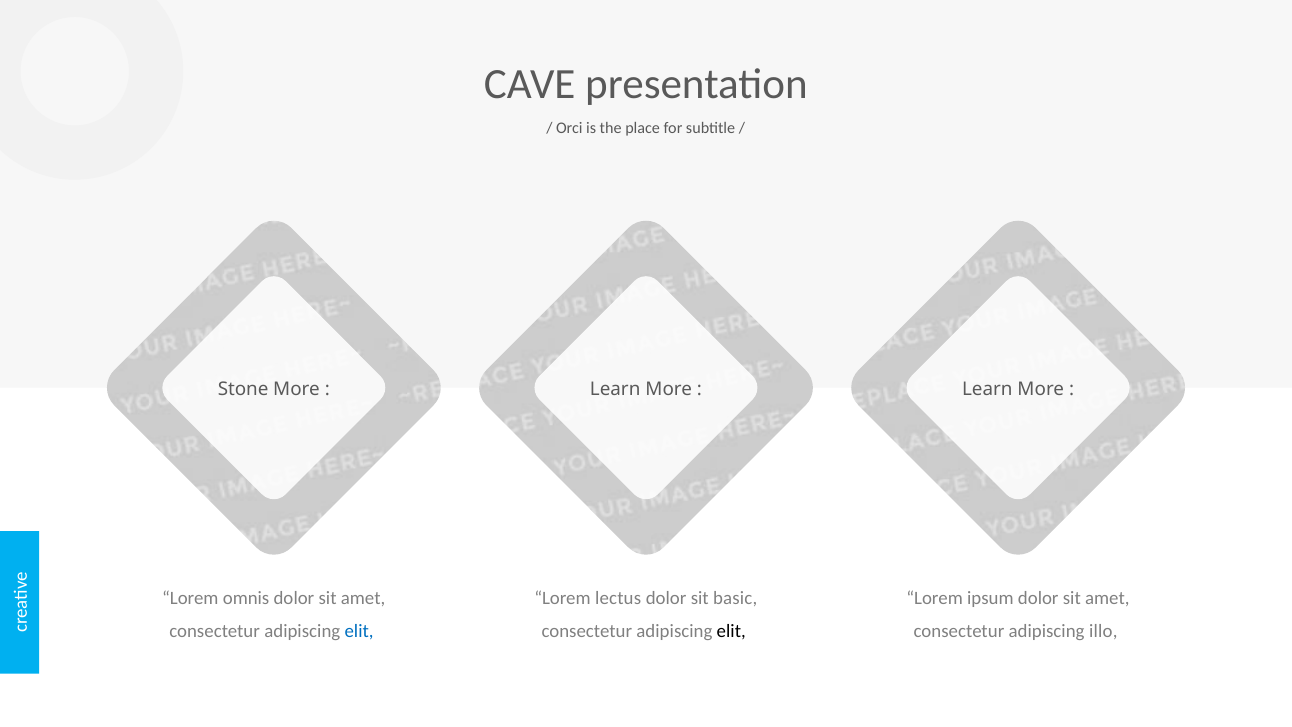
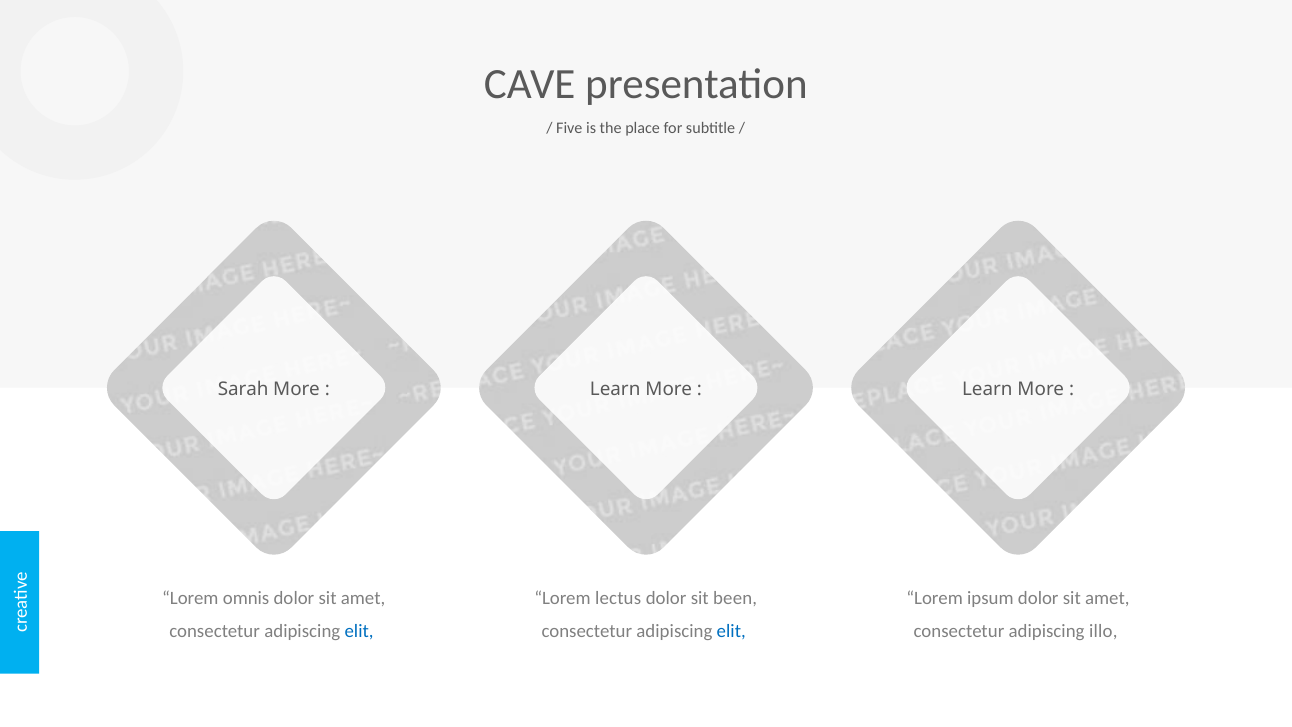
Orci: Orci -> Five (569, 128)
Stone: Stone -> Sarah (243, 389)
basic: basic -> been (735, 598)
elit colour: black -> blue (731, 632)
